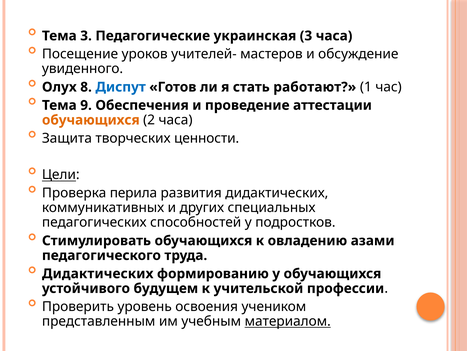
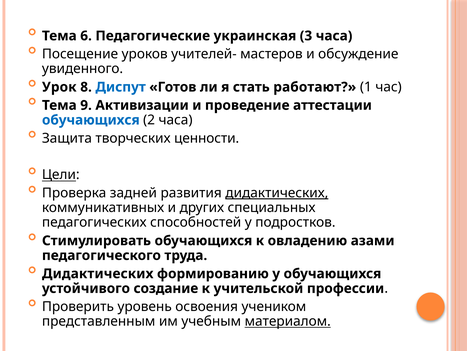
Тема 3: 3 -> 6 (86, 36)
Олух: Олух -> Урок (59, 87)
Обеспечения: Обеспечения -> Активизации (142, 105)
обучающихся colour: orange -> blue (91, 120)
перила: перила -> задней (133, 193)
дидактических underline: none -> present (277, 193)
будущем: будущем -> создание (166, 288)
